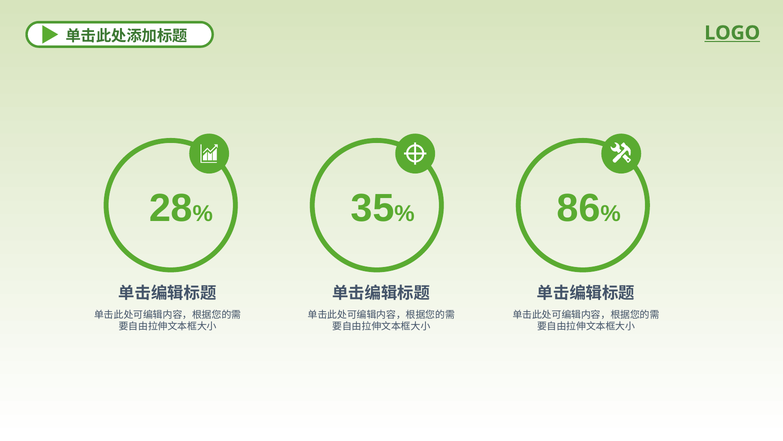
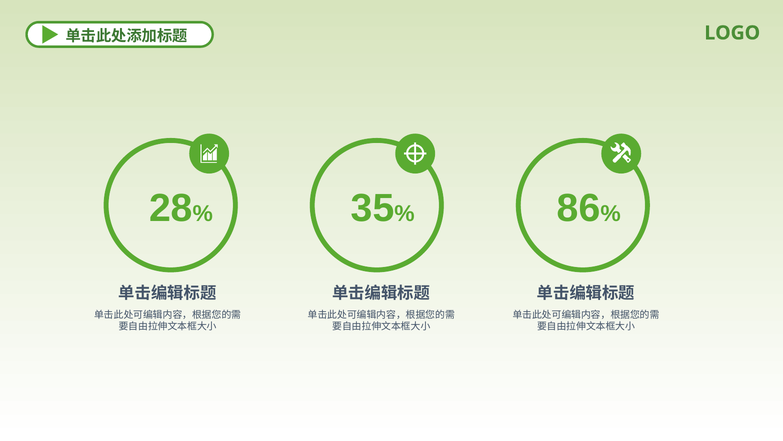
LOGO underline: present -> none (732, 33)
